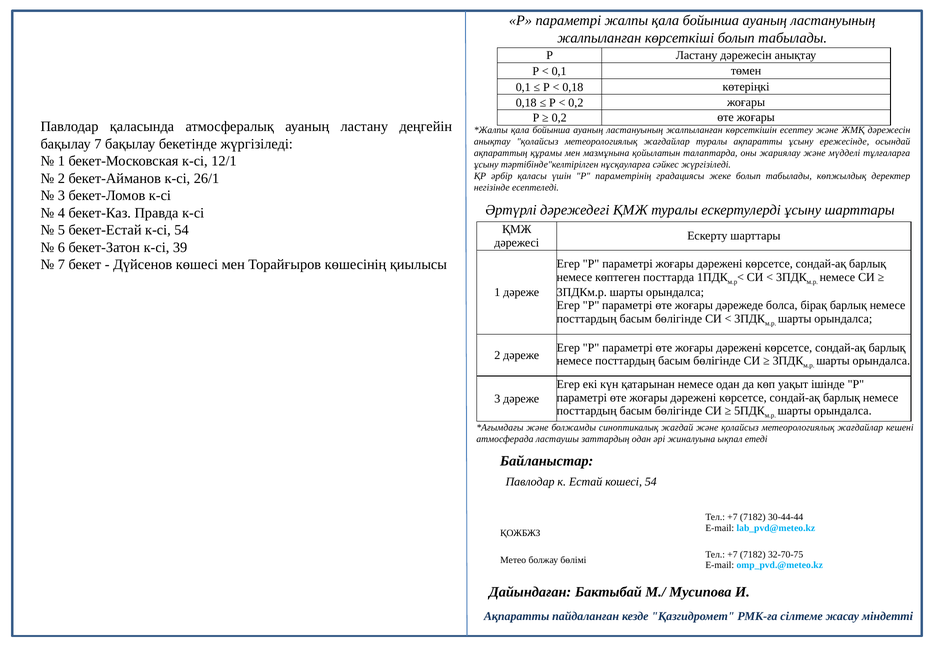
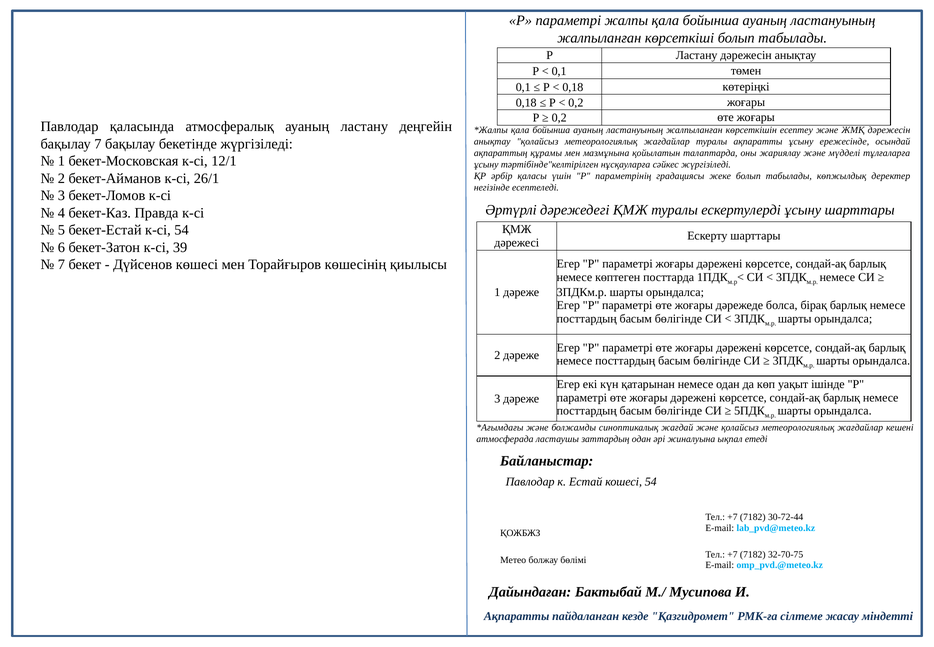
30-44-44: 30-44-44 -> 30-72-44 (786, 517)
